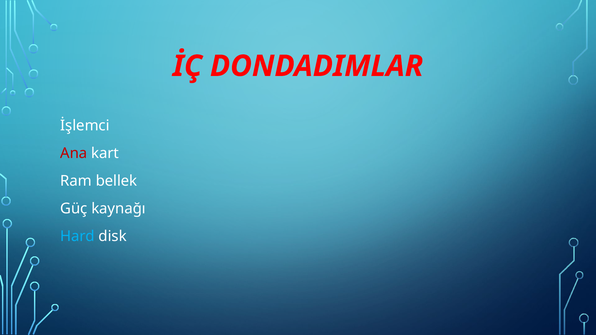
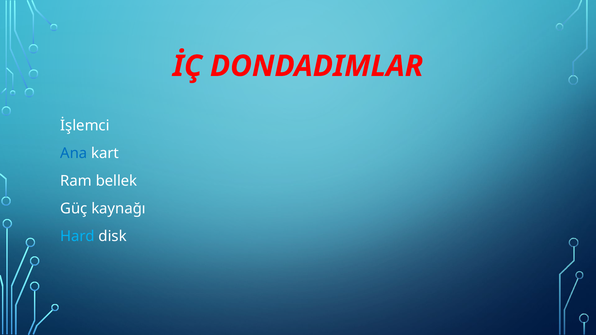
Ana colour: red -> blue (74, 153)
